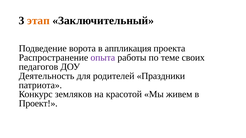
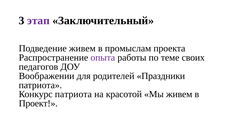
этап colour: orange -> purple (38, 21)
Подведение ворота: ворота -> живем (82, 48)
аппликация: аппликация -> промыслам (128, 48)
Деятельность: Деятельность -> Воображении (47, 76)
Конкурс земляков: земляков -> патриота (73, 95)
